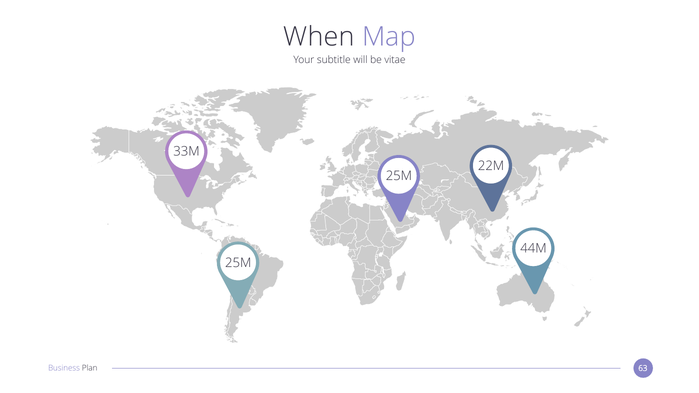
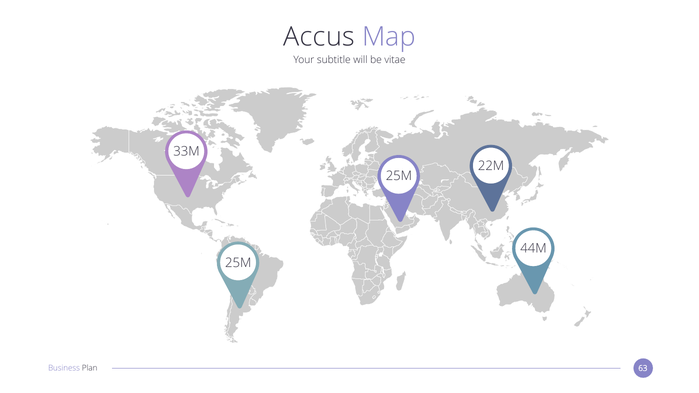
When: When -> Accus (319, 37)
